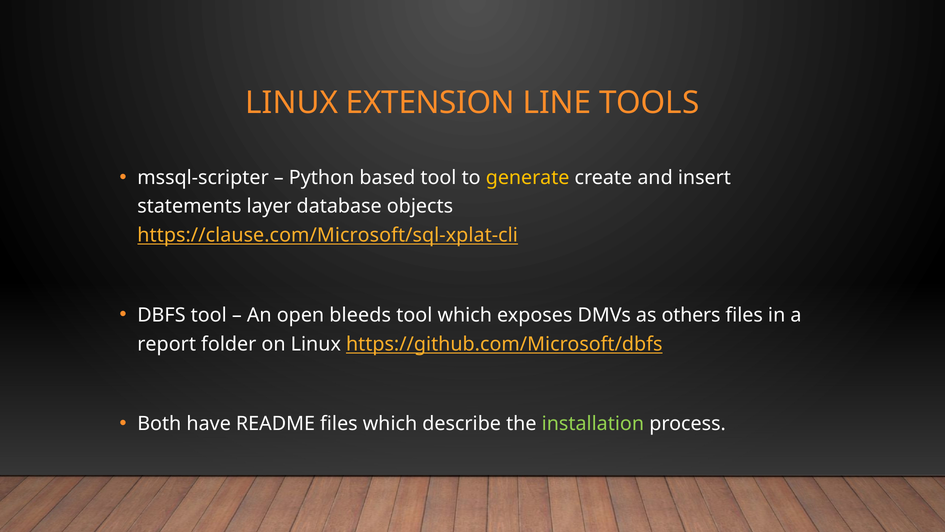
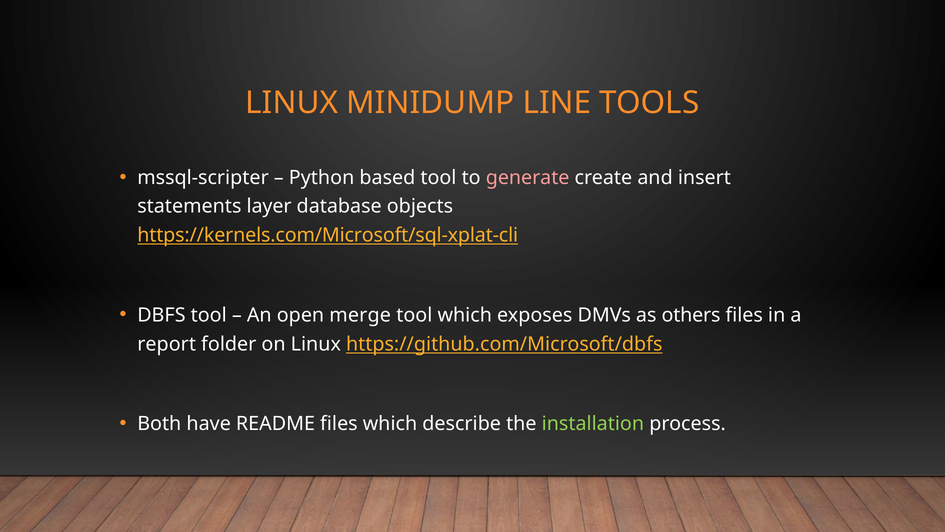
EXTENSION: EXTENSION -> MINIDUMP (430, 103)
generate colour: yellow -> pink (528, 178)
https://clause.com/Microsoft/sql-xplat-cli: https://clause.com/Microsoft/sql-xplat-cli -> https://kernels.com/Microsoft/sql-xplat-cli (328, 235)
bleeds: bleeds -> merge (360, 315)
